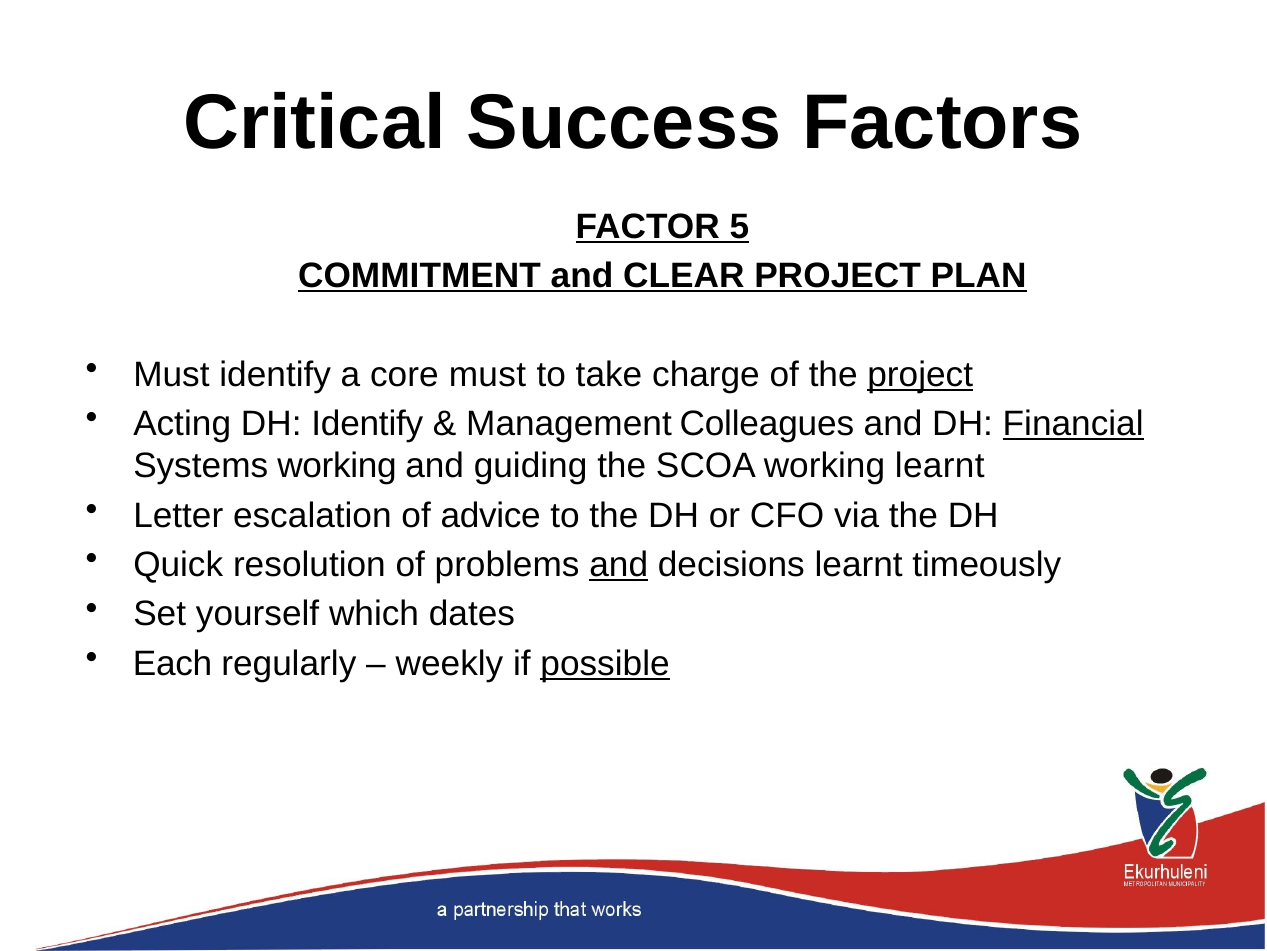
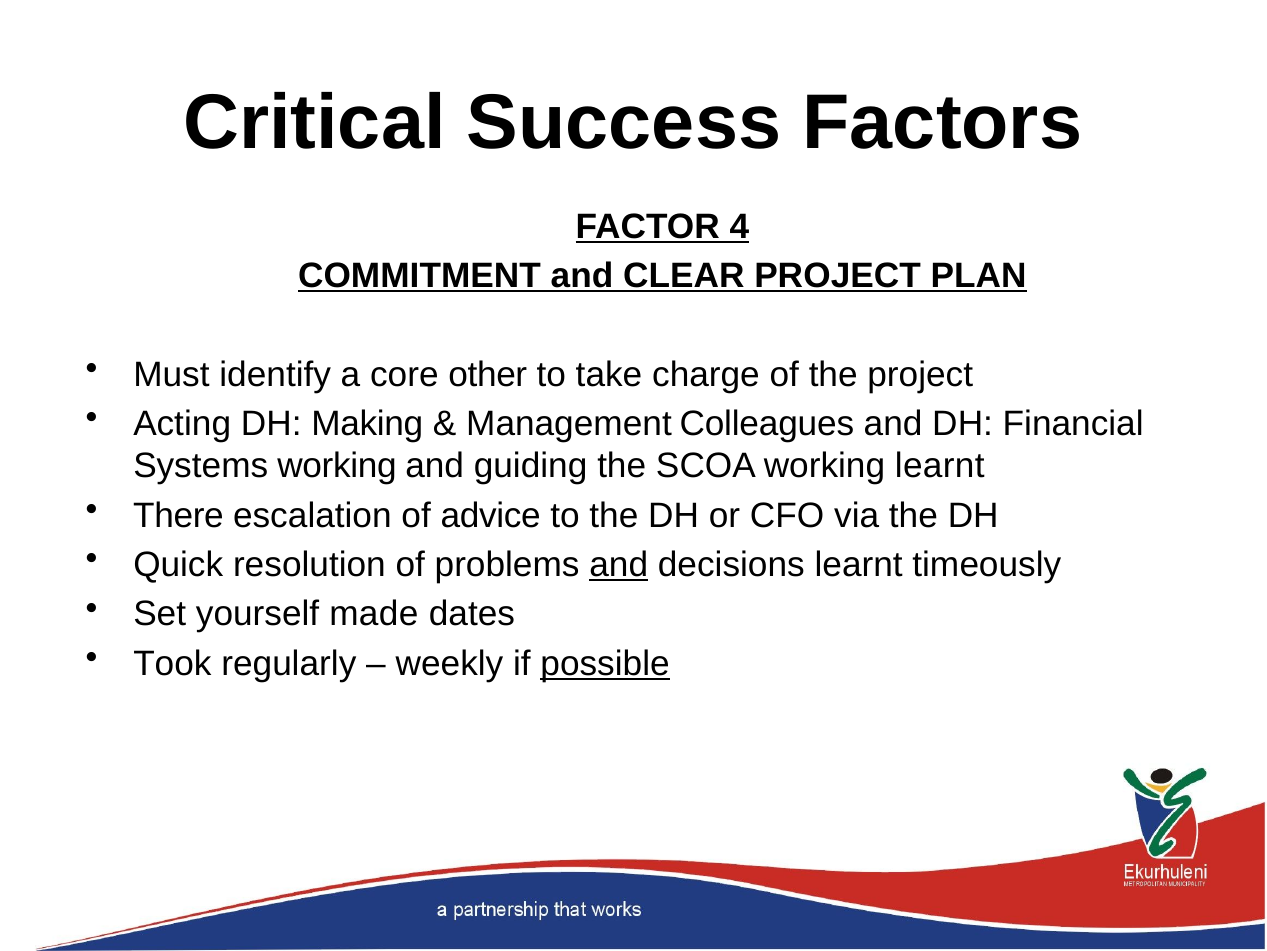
5: 5 -> 4 (739, 226)
core must: must -> other (488, 374)
project underline: present -> none (920, 374)
DH Identify: Identify -> Making (367, 423)
Financial underline: present -> none (1073, 423)
Letter: Letter -> There (178, 515)
which: which -> made (374, 614)
Each: Each -> Took (172, 663)
